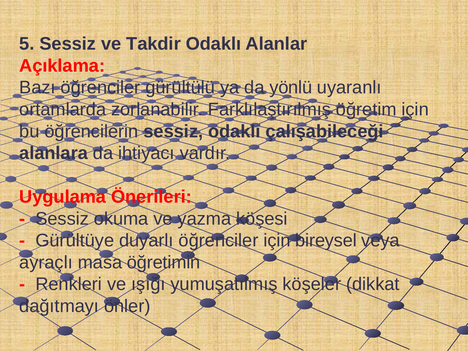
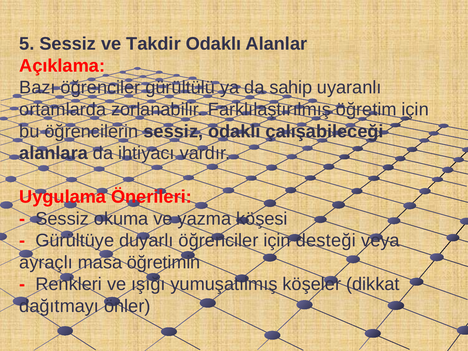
yönlü: yönlü -> sahip (291, 88)
bireysel: bireysel -> desteği (326, 241)
